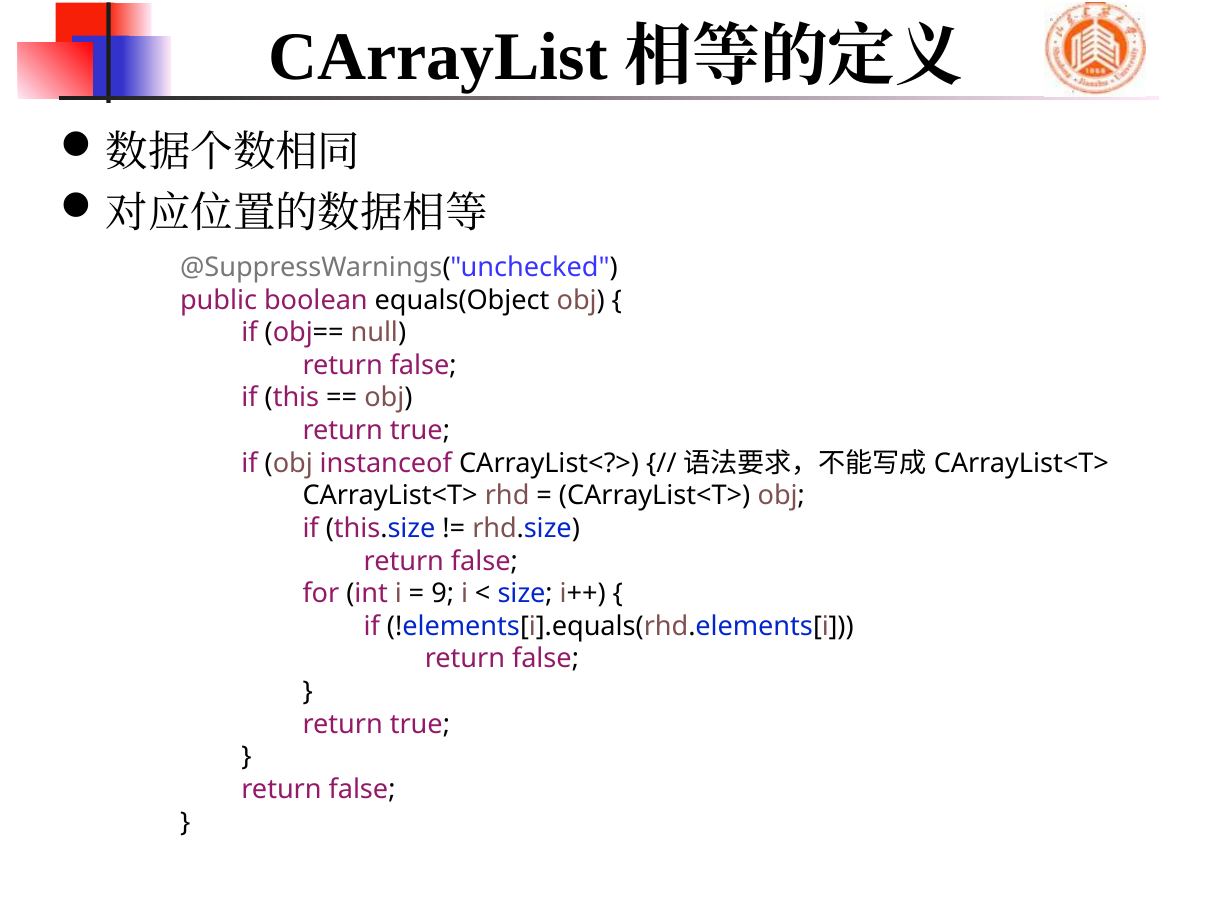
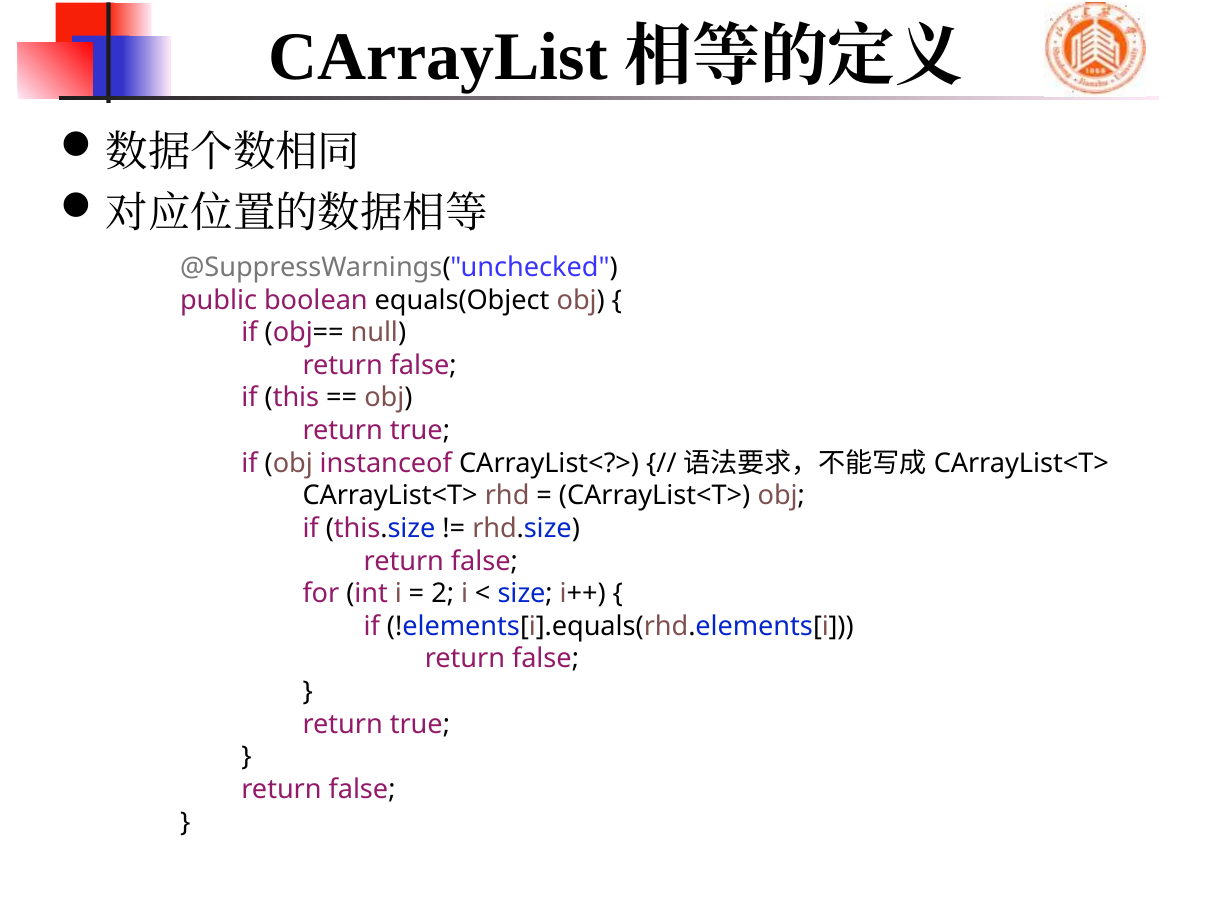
9: 9 -> 2 (443, 593)
